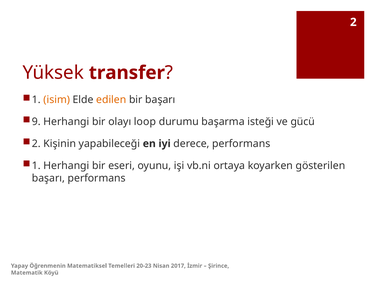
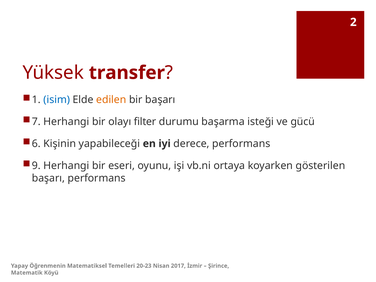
isim colour: orange -> blue (57, 100)
9: 9 -> 7 (36, 122)
loop: loop -> filter (145, 122)
2: 2 -> 6 (36, 144)
1: 1 -> 9 (36, 166)
